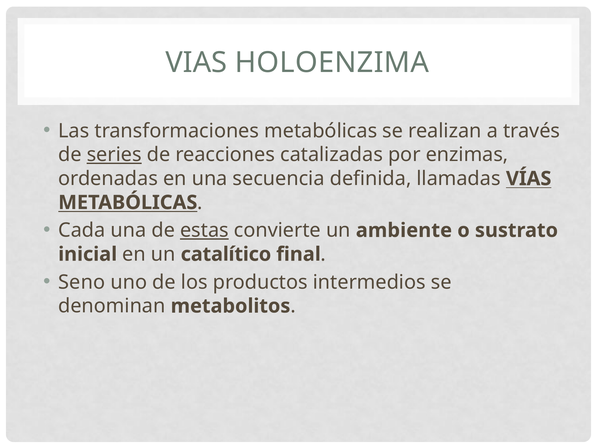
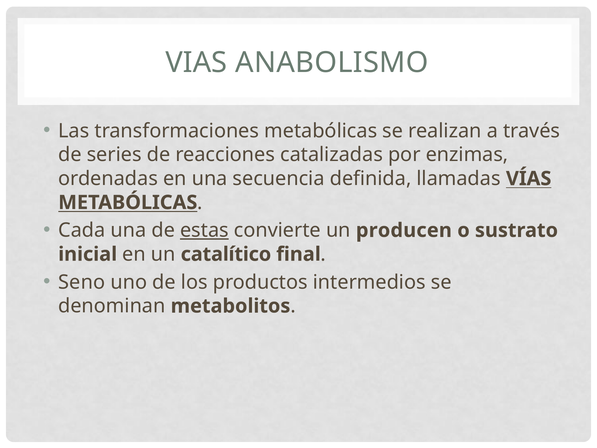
HOLOENZIMA: HOLOENZIMA -> ANABOLISMO (332, 63)
series underline: present -> none (114, 155)
ambiente: ambiente -> producen (404, 230)
